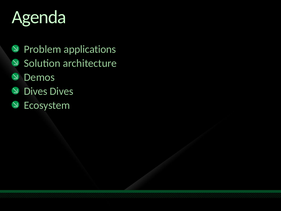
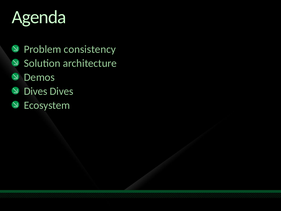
applications: applications -> consistency (90, 49)
